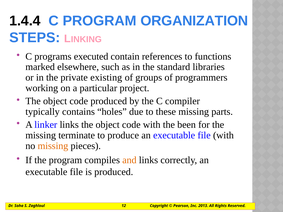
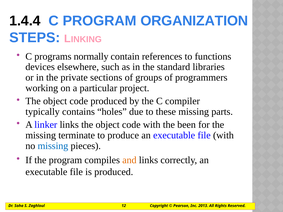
executed: executed -> normally (91, 56)
marked: marked -> devices (40, 67)
existing: existing -> sections (106, 78)
missing colour: orange -> blue (53, 146)
